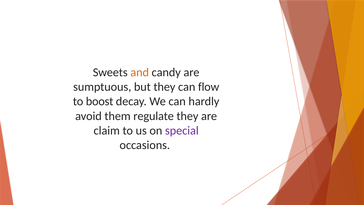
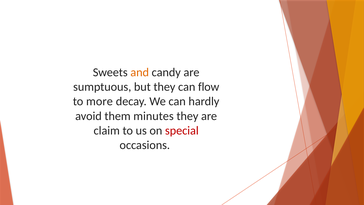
boost: boost -> more (99, 101)
regulate: regulate -> minutes (154, 116)
special colour: purple -> red (182, 130)
